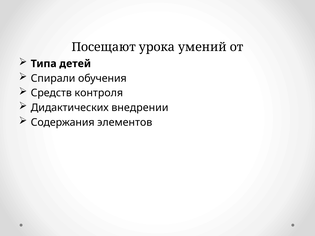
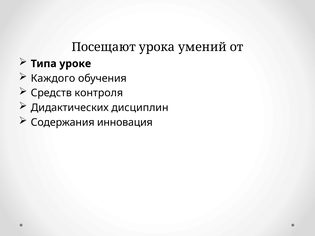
детей: детей -> уроке (75, 64)
Спирали: Спирали -> Каждого (53, 78)
внедрении: внедрении -> дисциплин (140, 108)
элементов: элементов -> инновация (125, 123)
